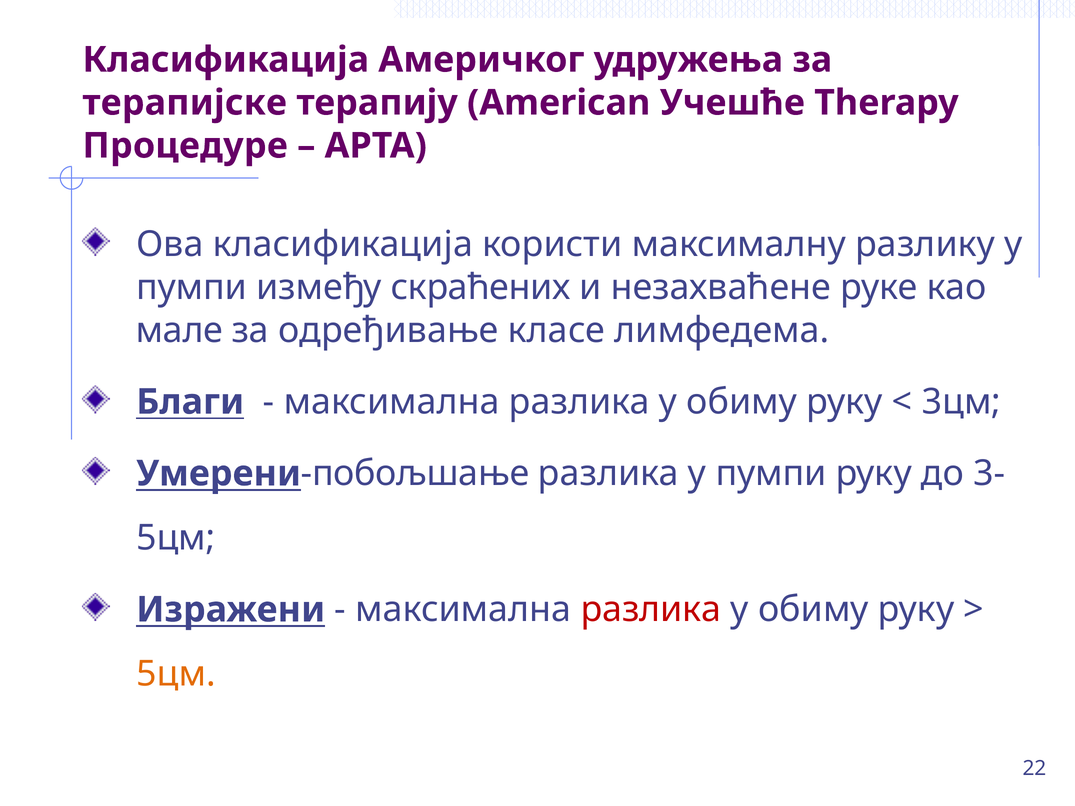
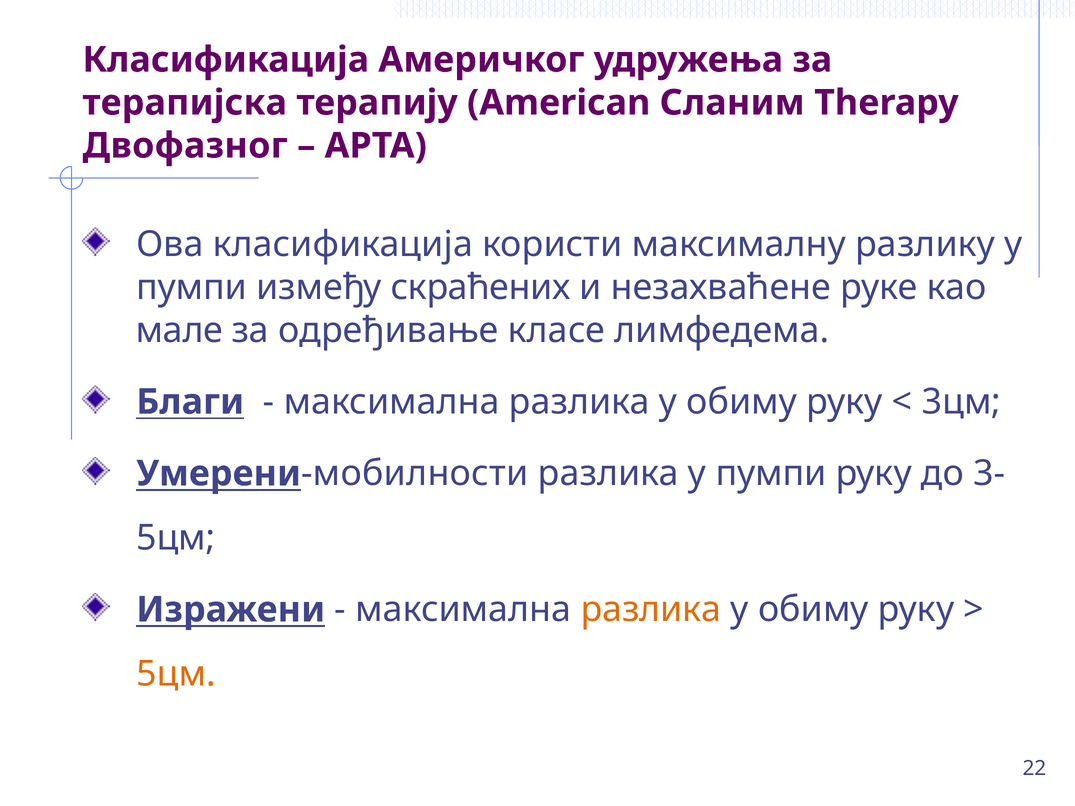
терапијске: терапијске -> терапијска (185, 103)
Учешће: Учешће -> Сланим (732, 103)
Процедуре: Процедуре -> Двофазног (185, 146)
побољшање: побољшање -> мобилности (415, 474)
разлика colour: red -> orange (651, 610)
